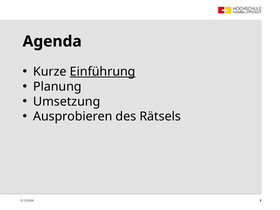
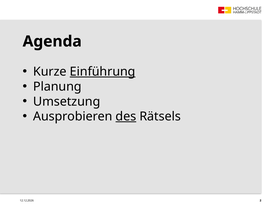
des underline: none -> present (126, 116)
